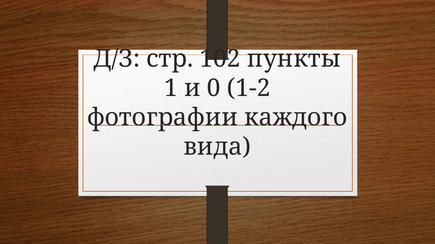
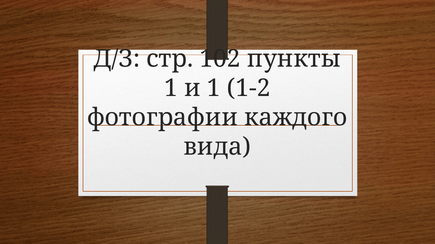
и 0: 0 -> 1 (214, 88)
